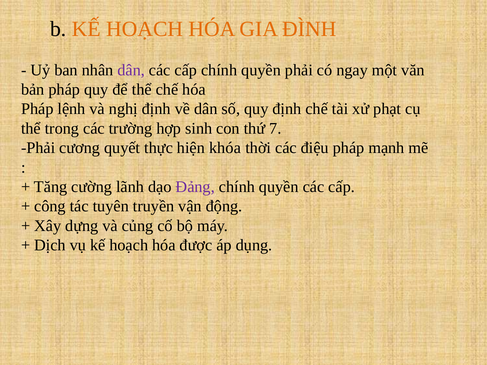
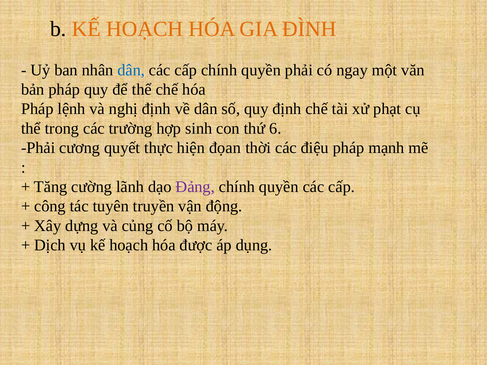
dân colour: purple -> blue (131, 70)
7: 7 -> 6 (275, 129)
khóa: khóa -> đọan (225, 148)
